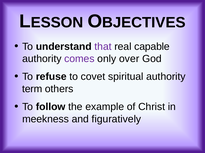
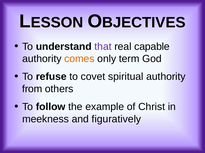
comes colour: purple -> orange (79, 59)
over: over -> term (129, 59)
term: term -> from (32, 89)
